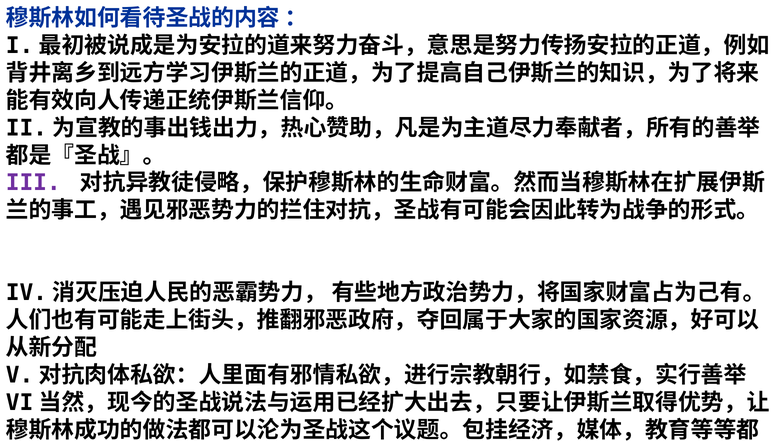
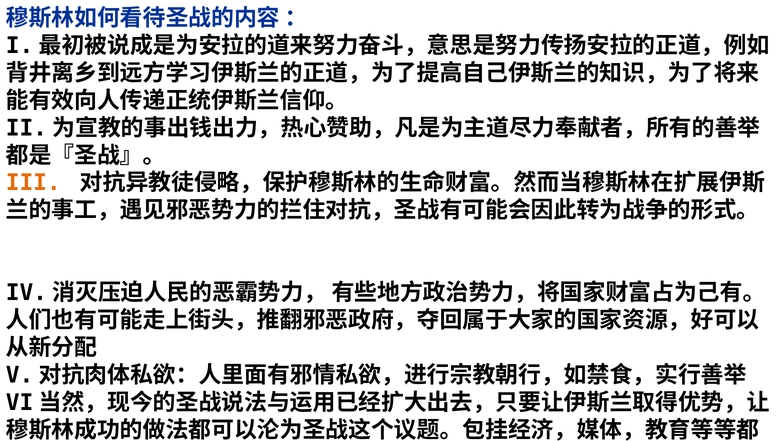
III colour: purple -> orange (33, 183)
